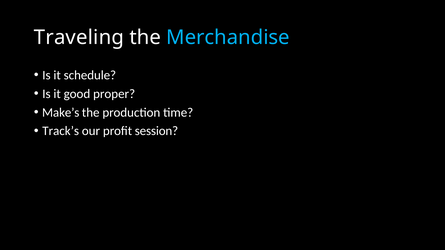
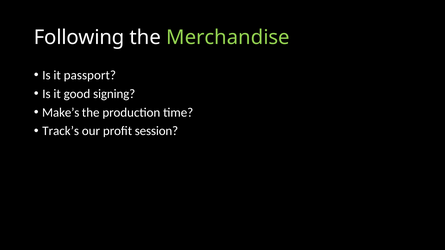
Traveling: Traveling -> Following (79, 37)
Merchandise colour: light blue -> light green (228, 37)
schedule: schedule -> passport (90, 75)
proper: proper -> signing (114, 94)
